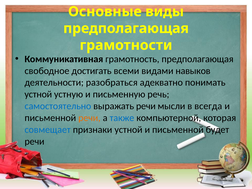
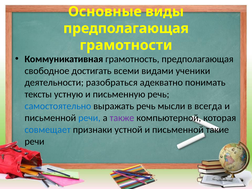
навыков: навыков -> ученики (193, 71)
устной: устной -> тексты (38, 94)
выражать речи: речи -> речь (146, 106)
речи colour: orange -> blue (89, 118)
также colour: blue -> purple (122, 118)
будет: будет -> такие (217, 130)
